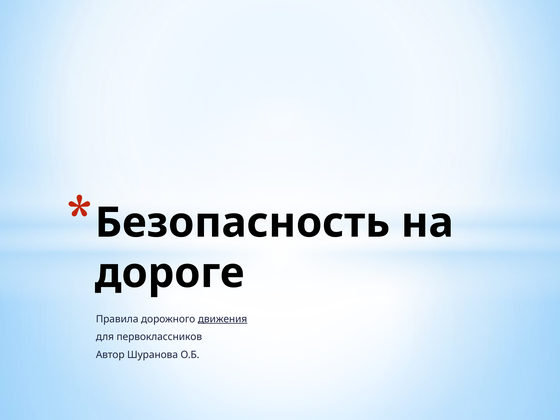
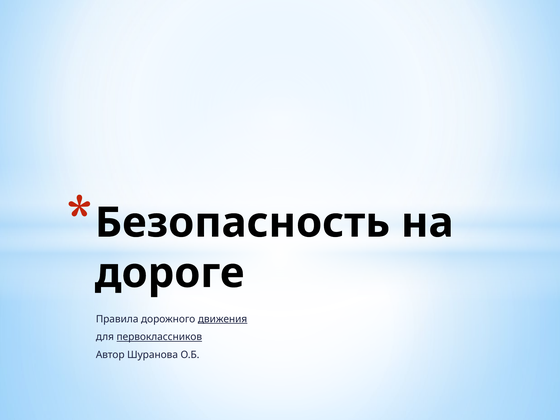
первоклассников underline: none -> present (159, 337)
